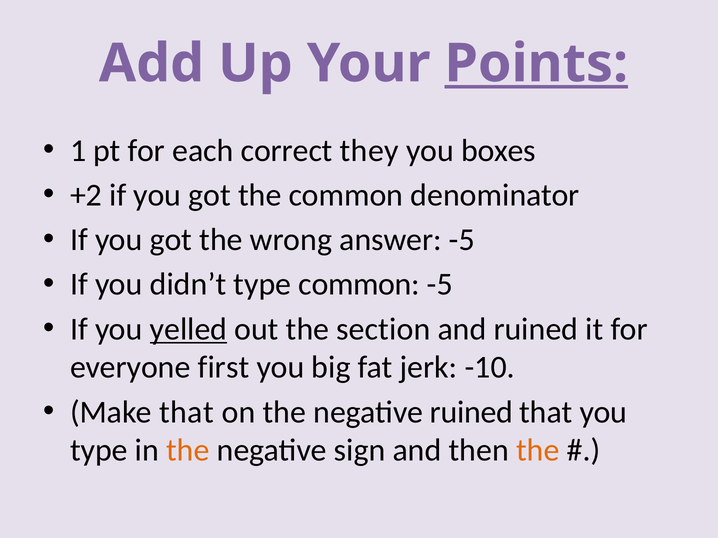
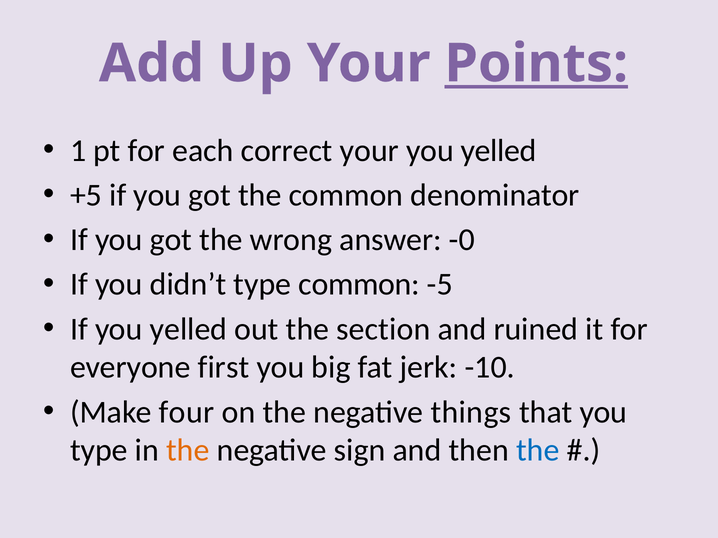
correct they: they -> your (369, 151)
boxes: boxes -> yelled (499, 151)
+2: +2 -> +5 (86, 195)
answer -5: -5 -> -0 (462, 240)
yelled underline: present -> none (189, 329)
Make that: that -> four (187, 412)
negative ruined: ruined -> things (471, 412)
the colour: orange -> blue (538, 451)
